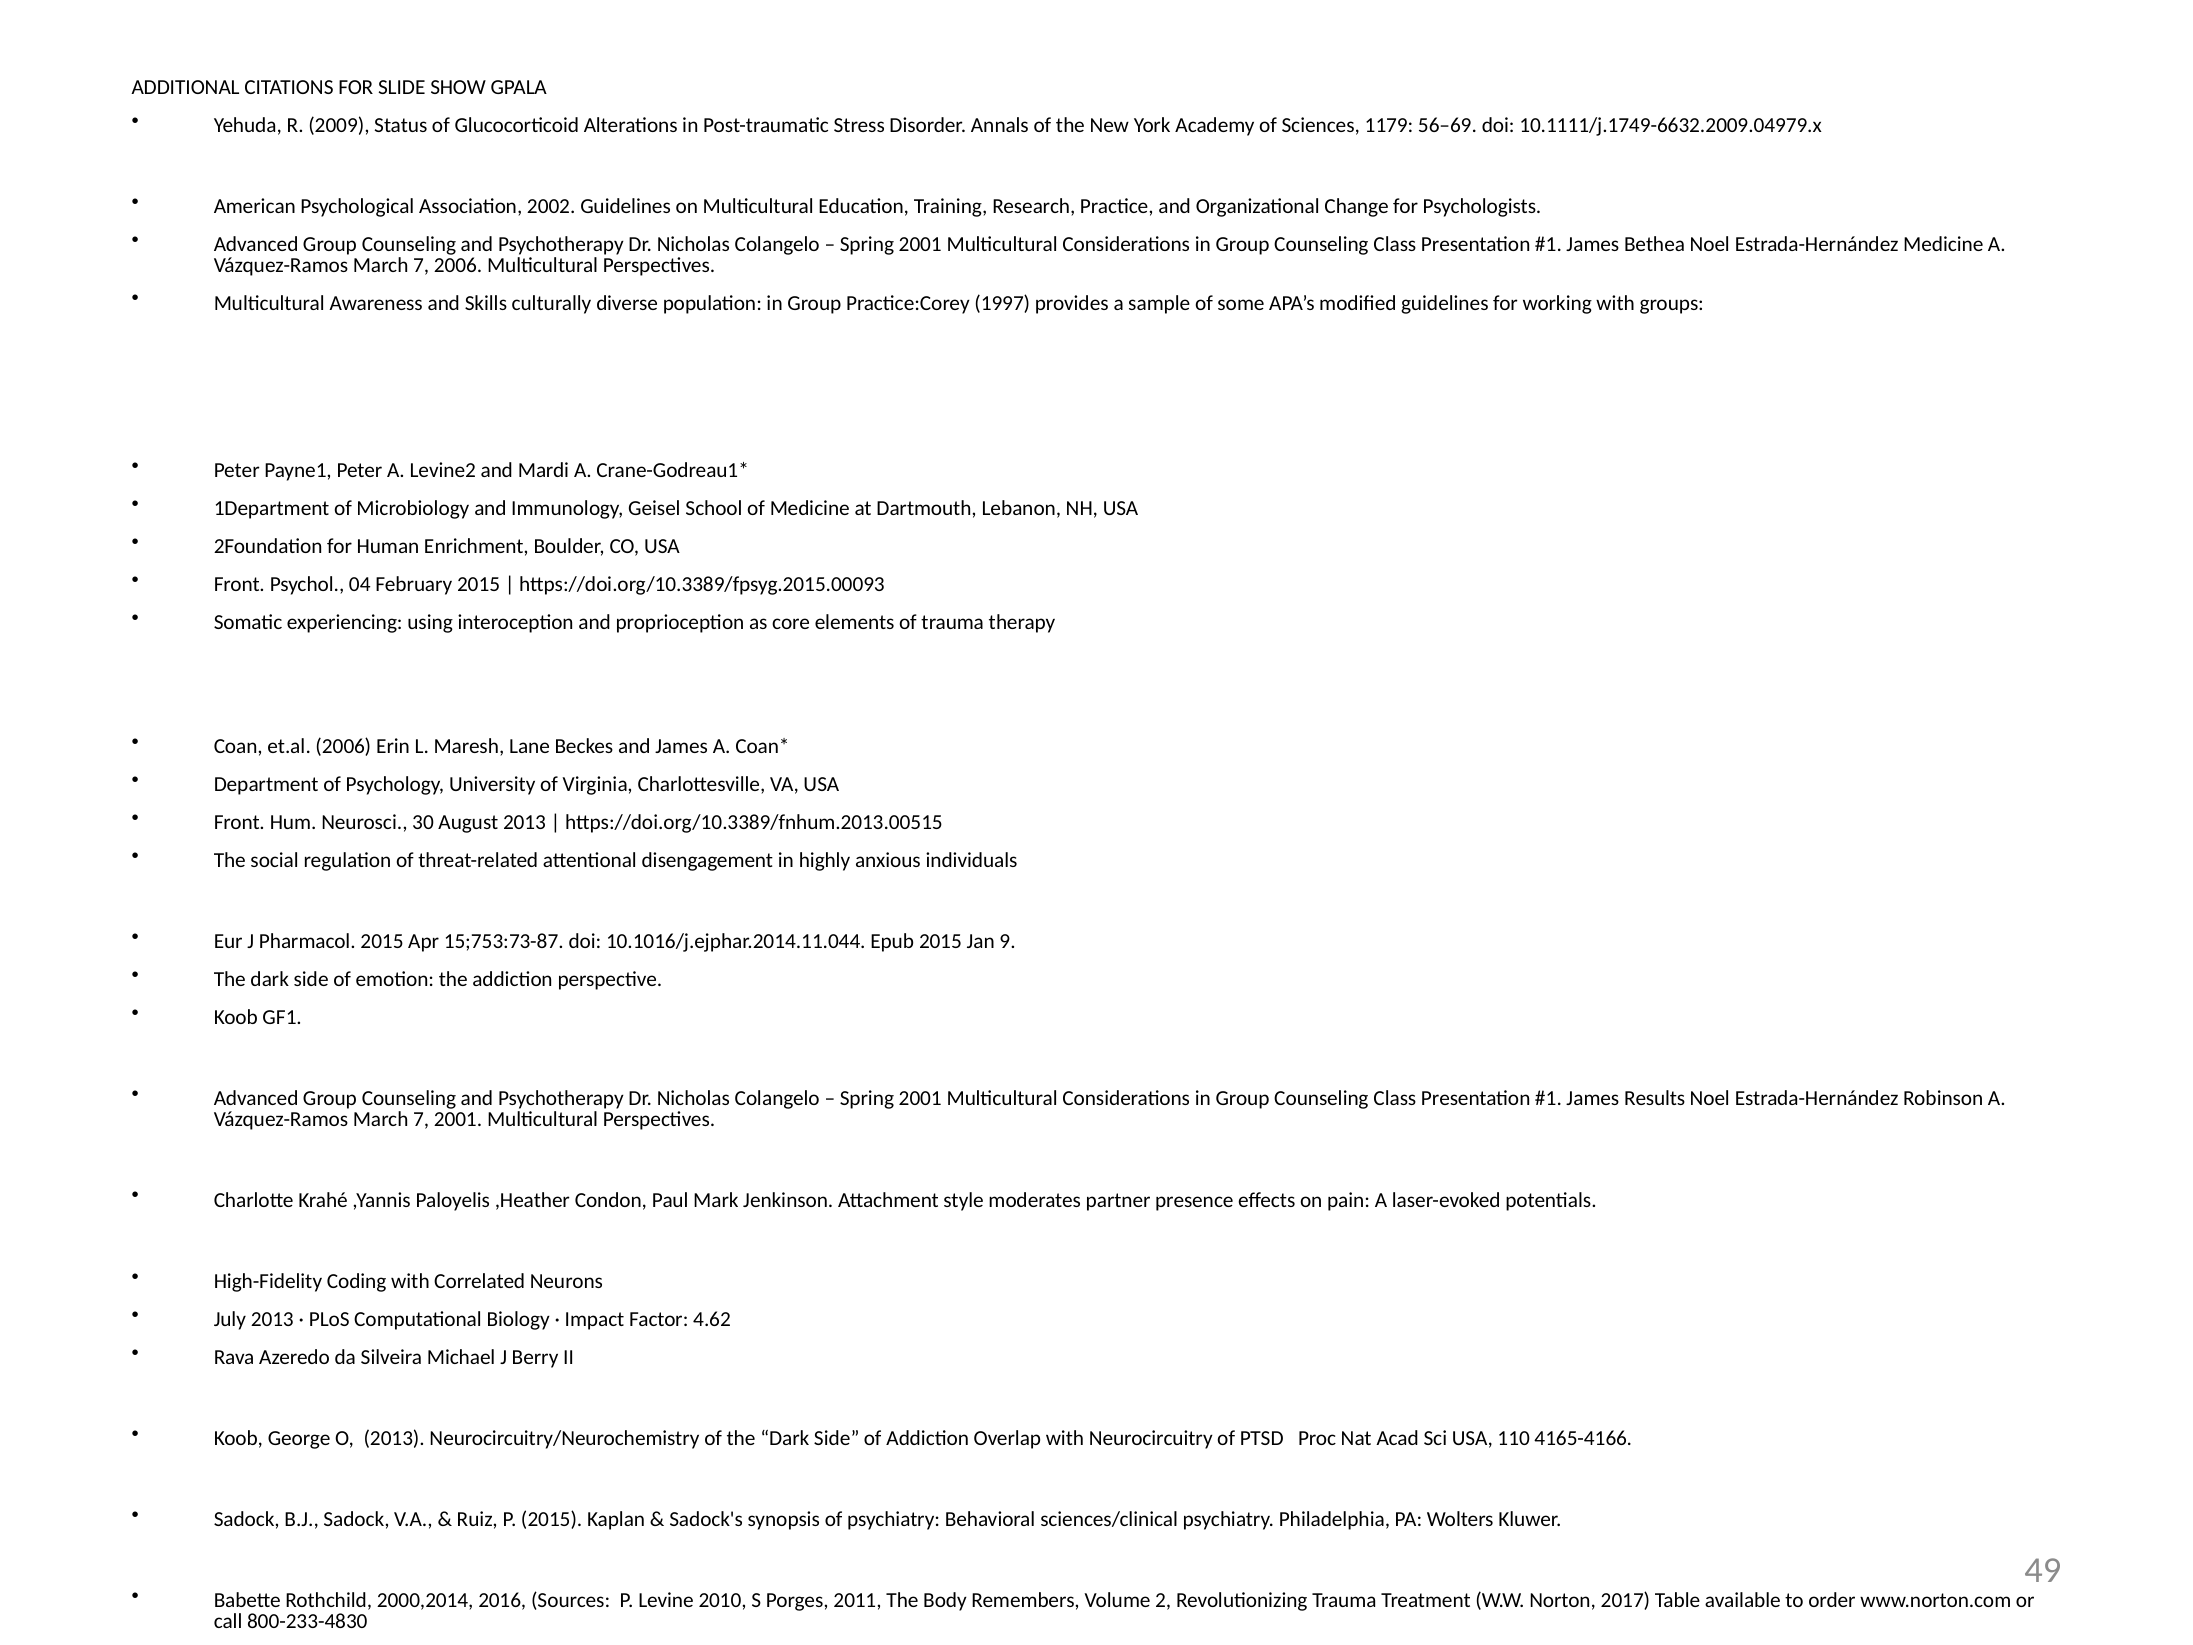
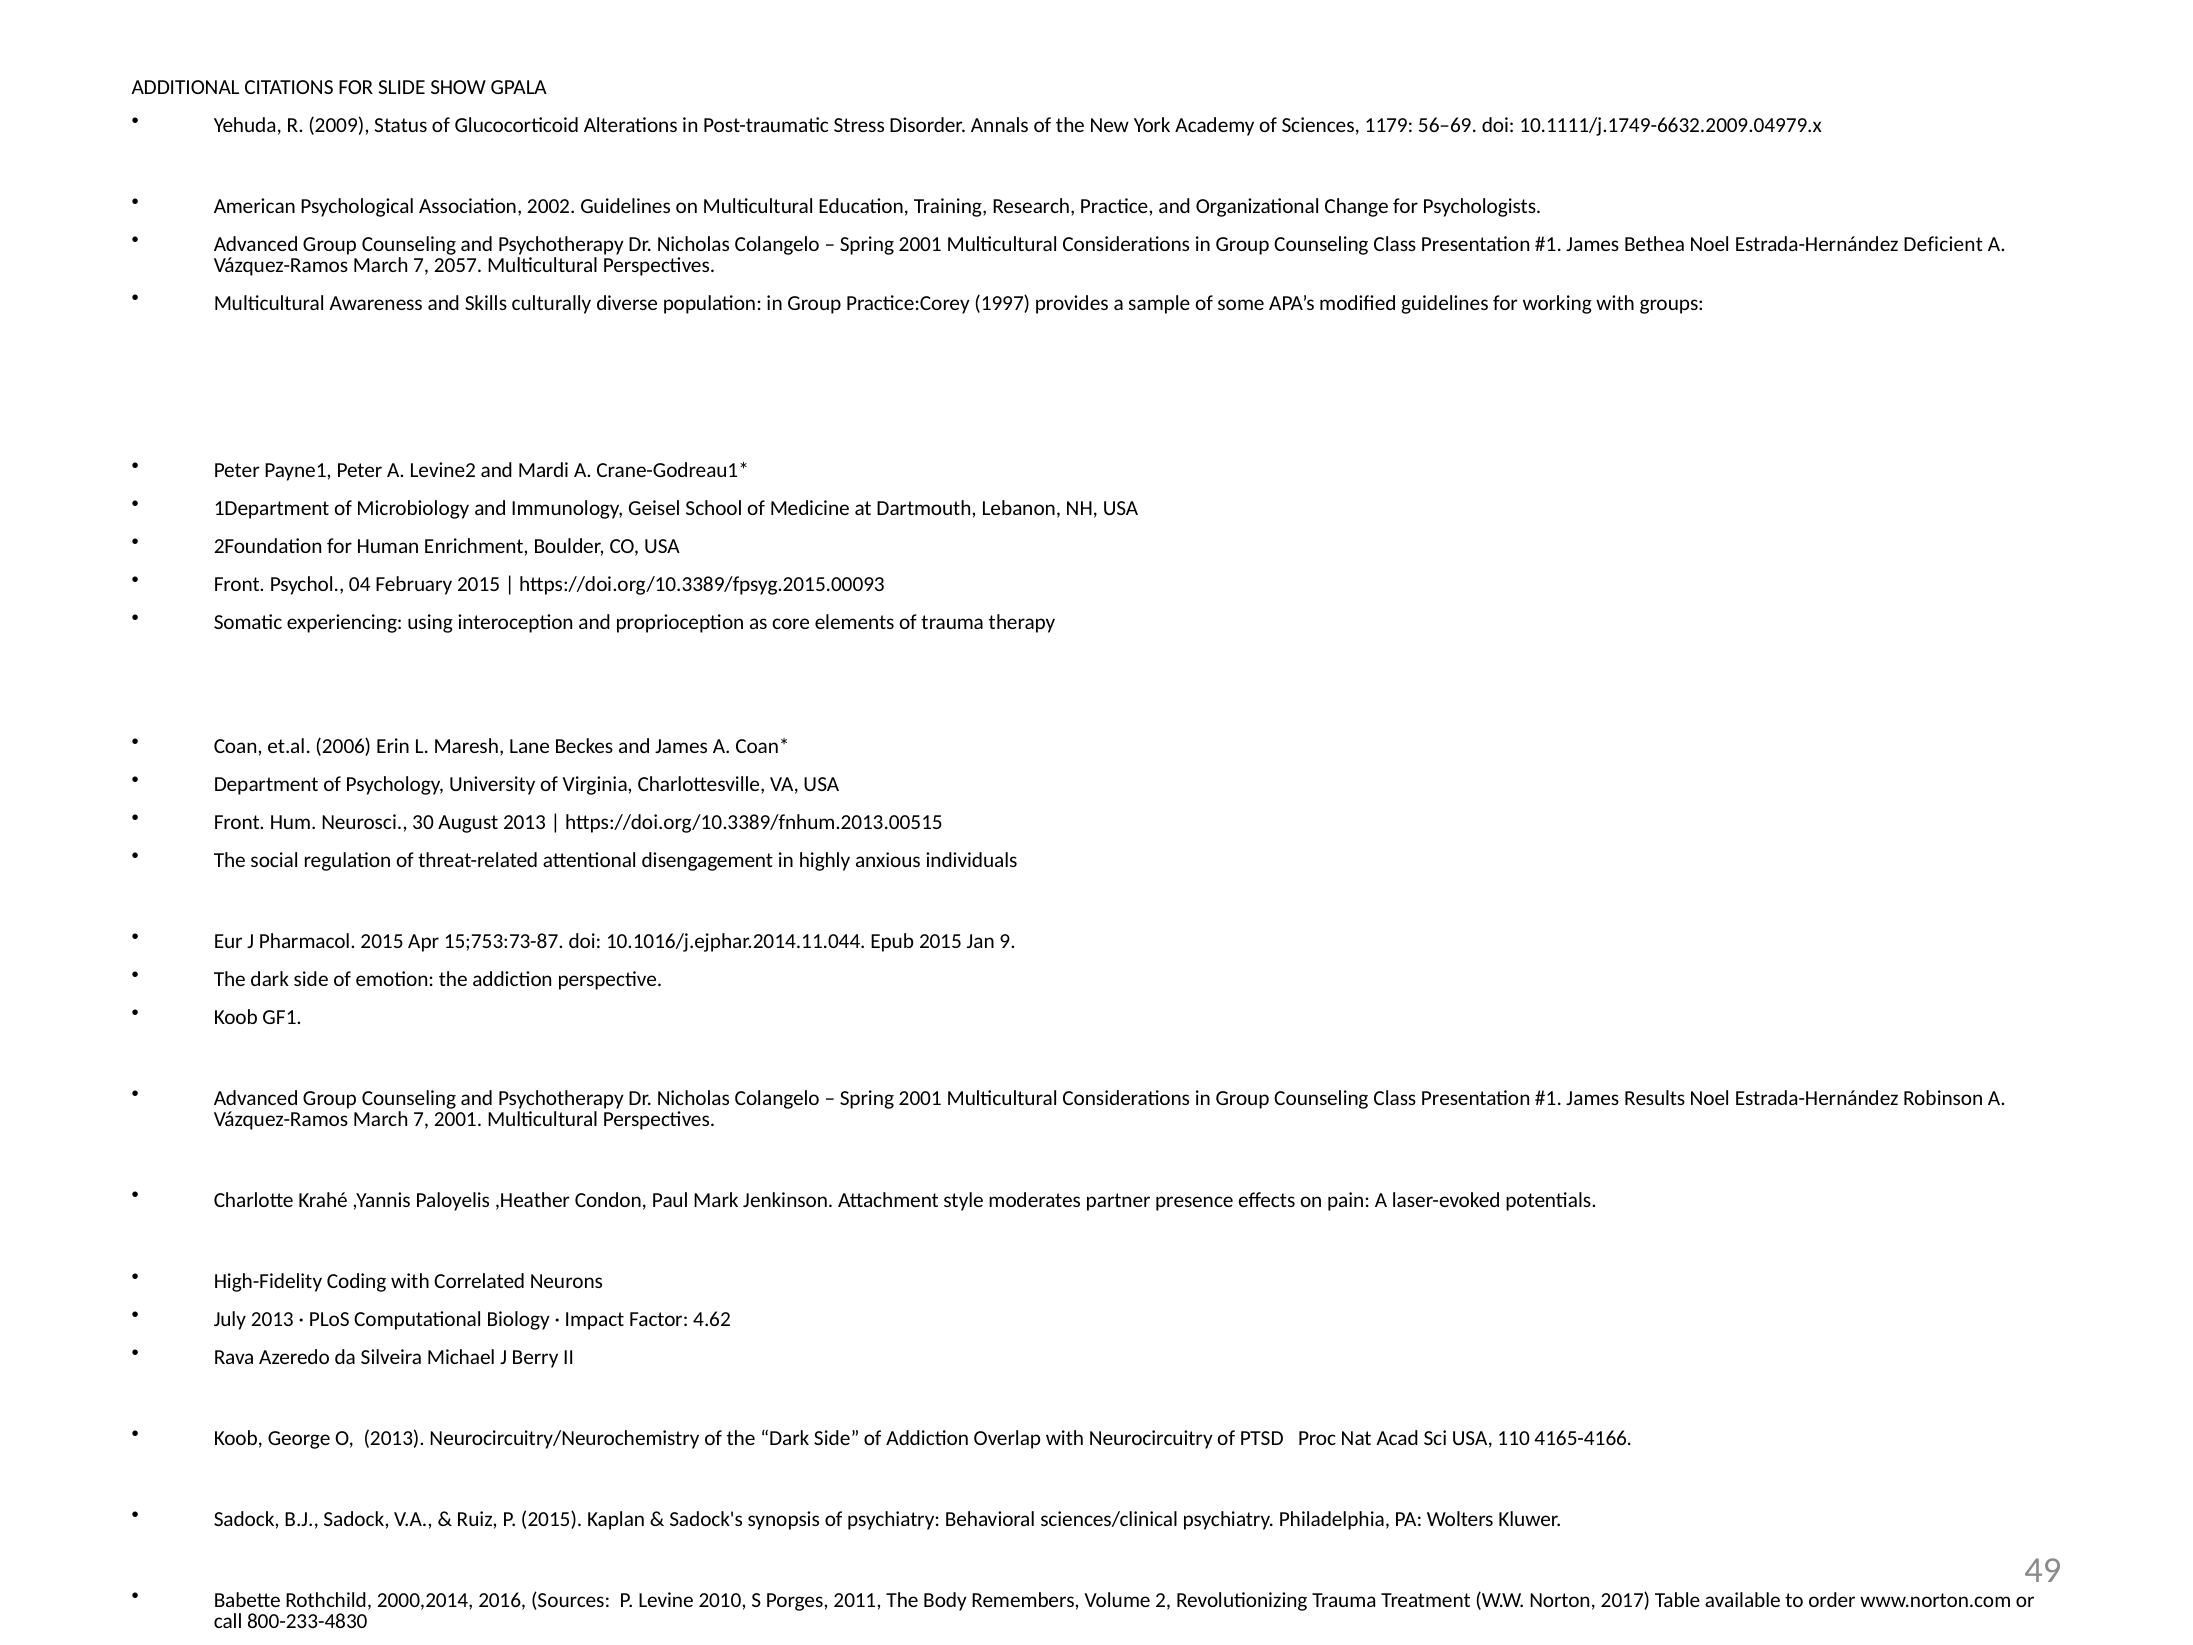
Estrada-Hernández Medicine: Medicine -> Deficient (1943, 245)
7 2006: 2006 -> 2057 (458, 265)
